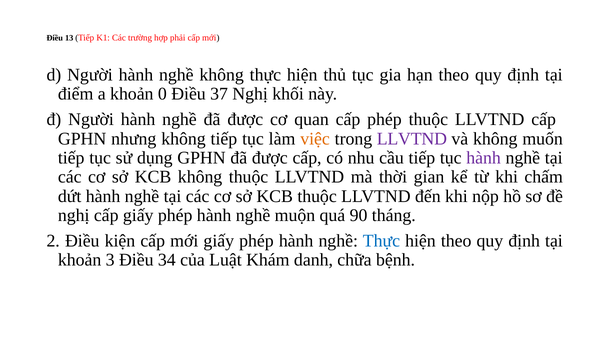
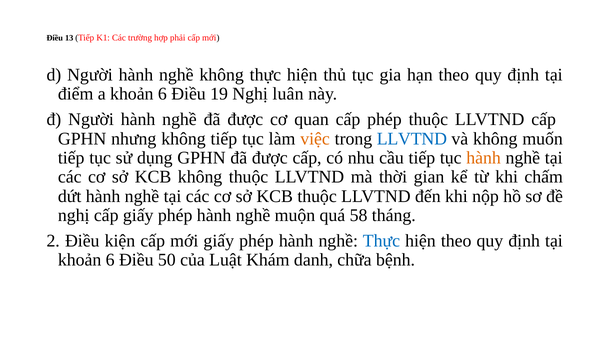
a khoản 0: 0 -> 6 (162, 94)
37: 37 -> 19 (219, 94)
khối: khối -> luân (288, 94)
LLVTND colour: purple -> blue (412, 139)
hành colour: purple -> orange (484, 158)
90: 90 -> 58 (359, 215)
3: 3 -> 6 (110, 260)
34: 34 -> 50 (167, 260)
